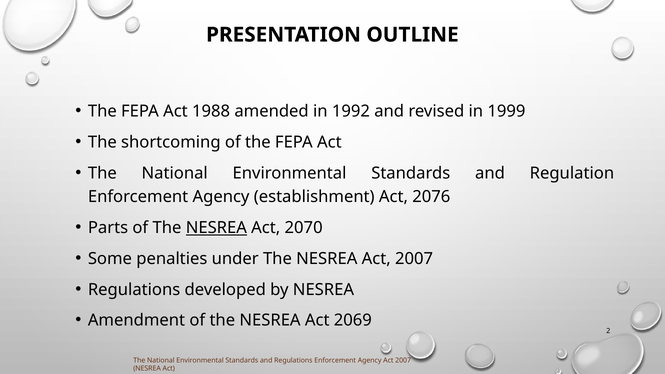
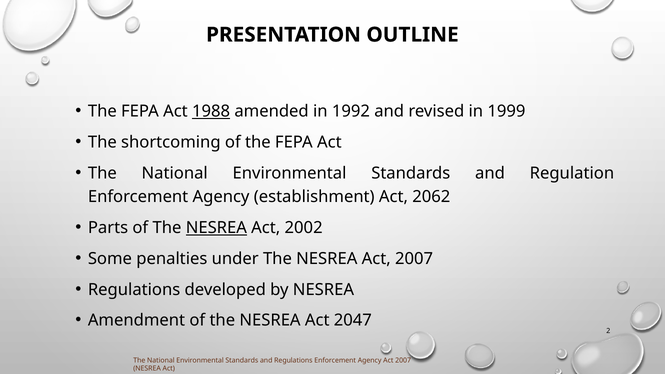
1988 underline: none -> present (211, 111)
2076: 2076 -> 2062 (431, 197)
2070: 2070 -> 2002 (304, 228)
2069: 2069 -> 2047 (353, 320)
